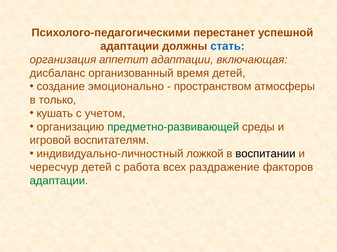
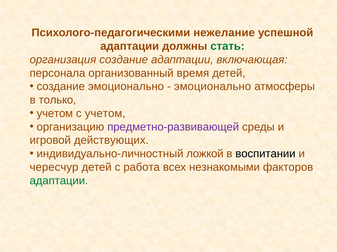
перестанет: перестанет -> нежелание (224, 33)
стать colour: blue -> green (227, 46)
организация аппетит: аппетит -> создание (124, 60)
дисбаланс: дисбаланс -> персонала (57, 73)
пространством: пространством -> эмоционально (213, 87)
кушать: кушать -> учетом (55, 114)
предметно-развивающей colour: green -> purple (173, 127)
воспитателям: воспитателям -> действующих (111, 141)
раздражение: раздражение -> незнакомыми (224, 168)
